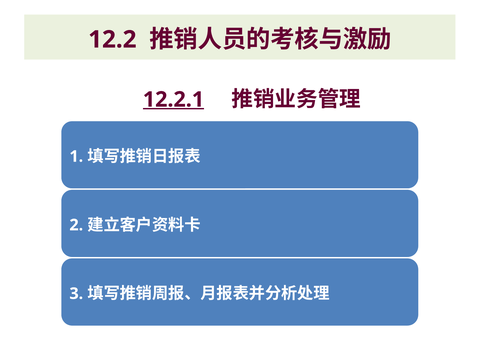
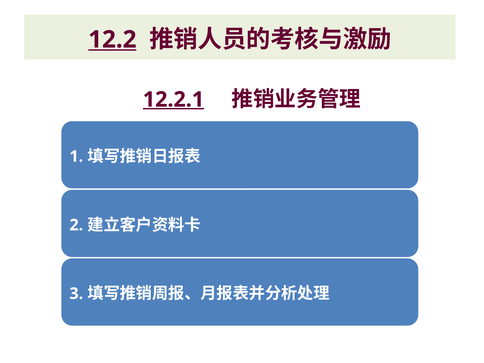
12.2 underline: none -> present (112, 40)
